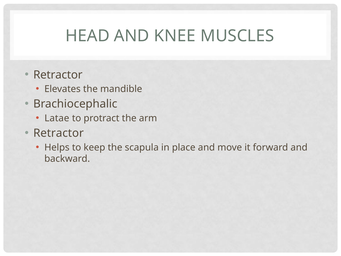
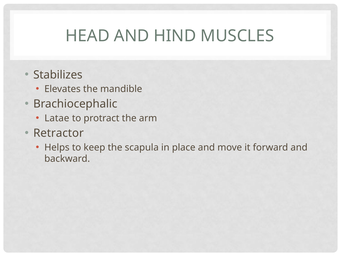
KNEE: KNEE -> HIND (175, 36)
Retractor: Retractor -> Stabilizes (58, 75)
